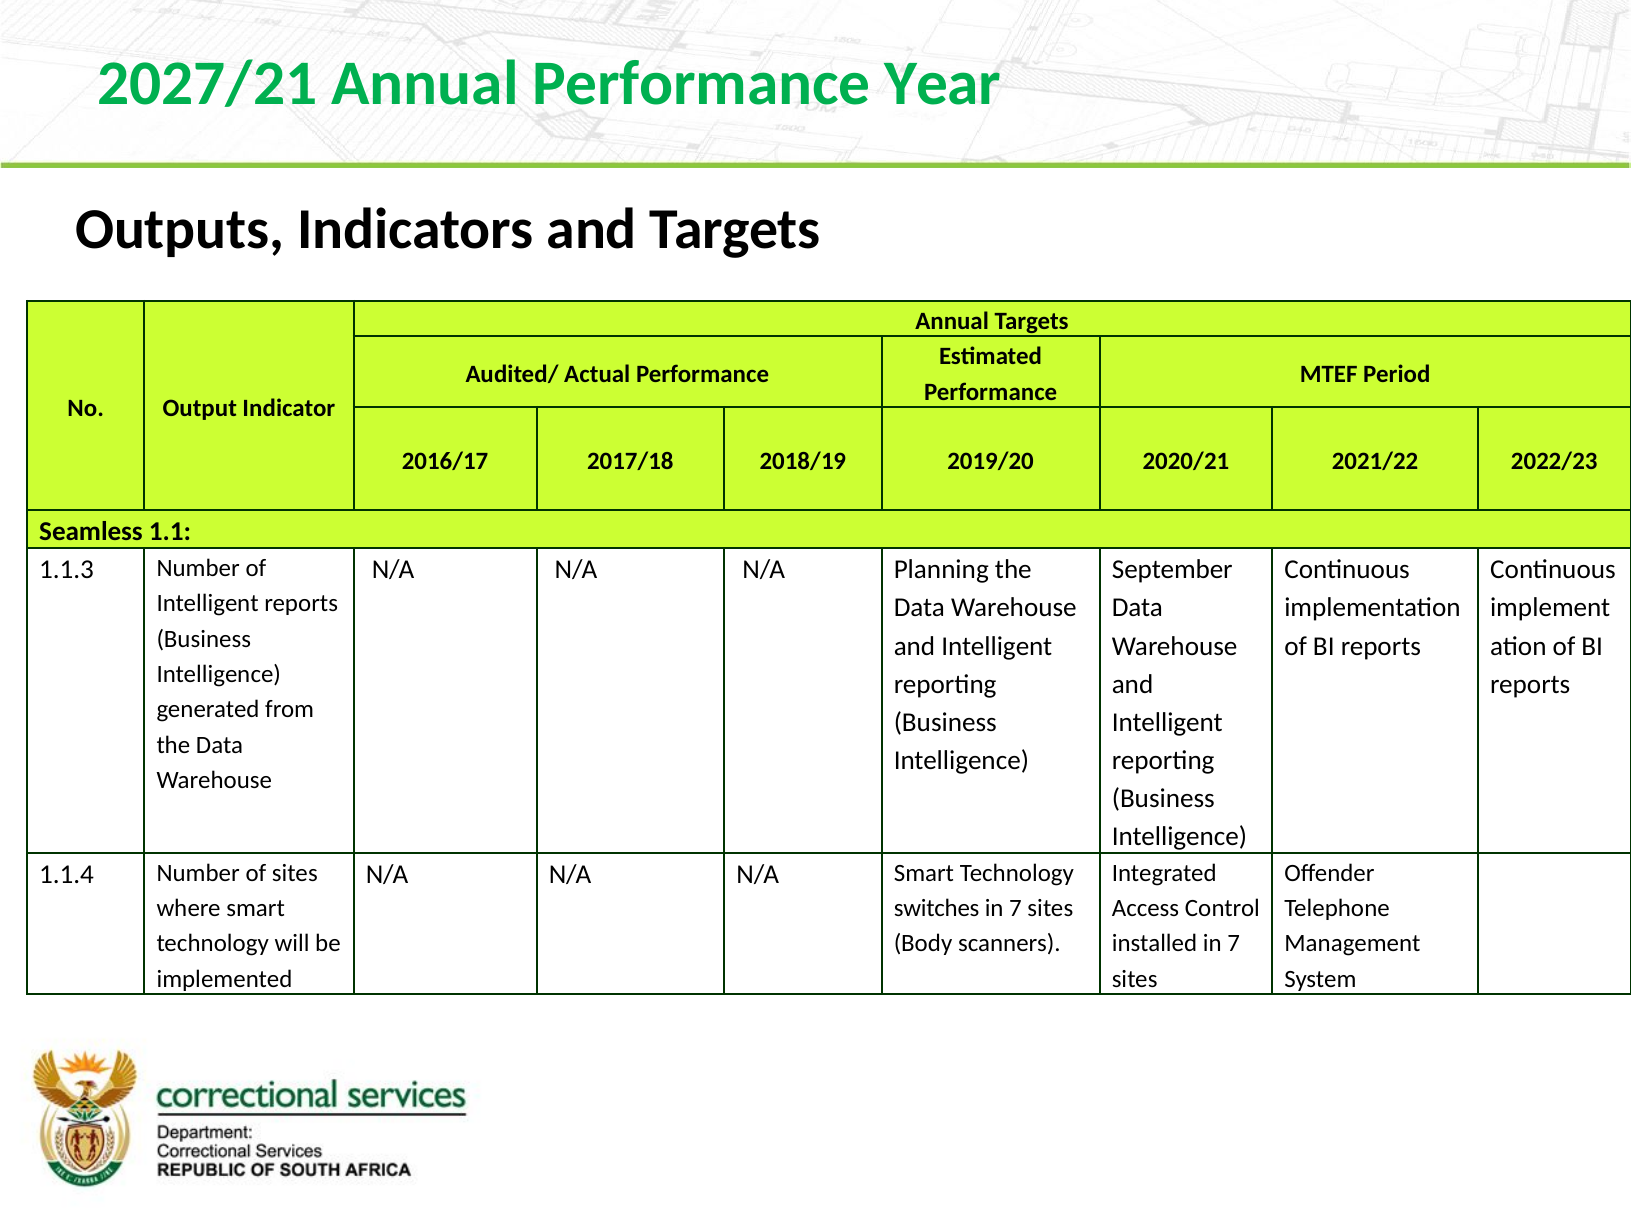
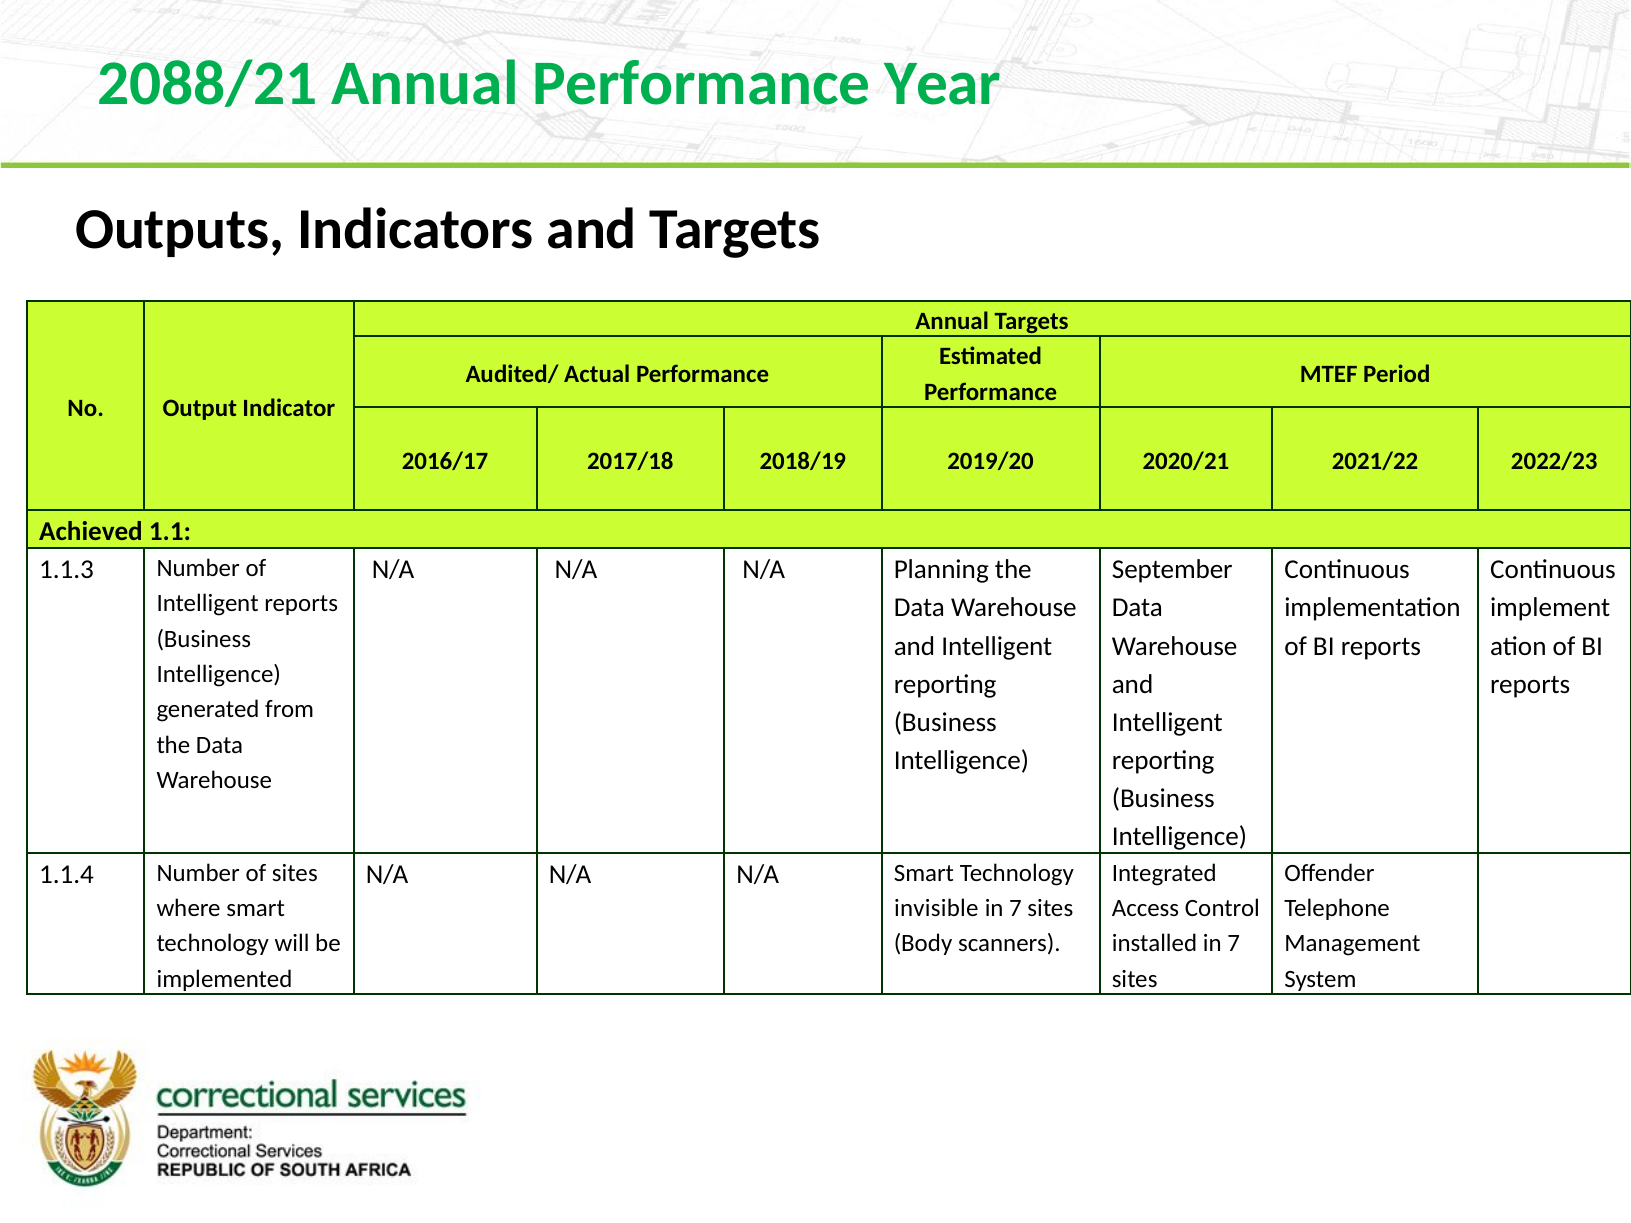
2027/21: 2027/21 -> 2088/21 (207, 84)
Seamless: Seamless -> Achieved (91, 532)
switches: switches -> invisible (936, 909)
